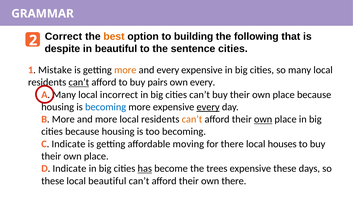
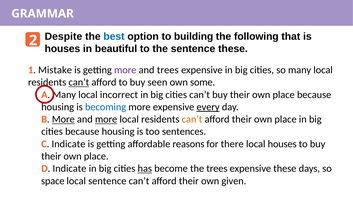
Correct: Correct -> Despite (63, 37)
best colour: orange -> blue (114, 37)
despite: despite -> houses (62, 49)
sentence cities: cities -> these (233, 49)
more colour: orange -> purple (125, 70)
and every: every -> trees (168, 70)
pairs: pairs -> seen (157, 83)
own every: every -> some (203, 83)
More underline: none -> present (63, 120)
more underline: none -> present (106, 120)
own underline: present -> none (263, 120)
too becoming: becoming -> sentences (184, 132)
moving: moving -> reasons (188, 144)
these: these -> space (53, 181)
local beautiful: beautiful -> sentence (107, 181)
own there: there -> given (234, 181)
